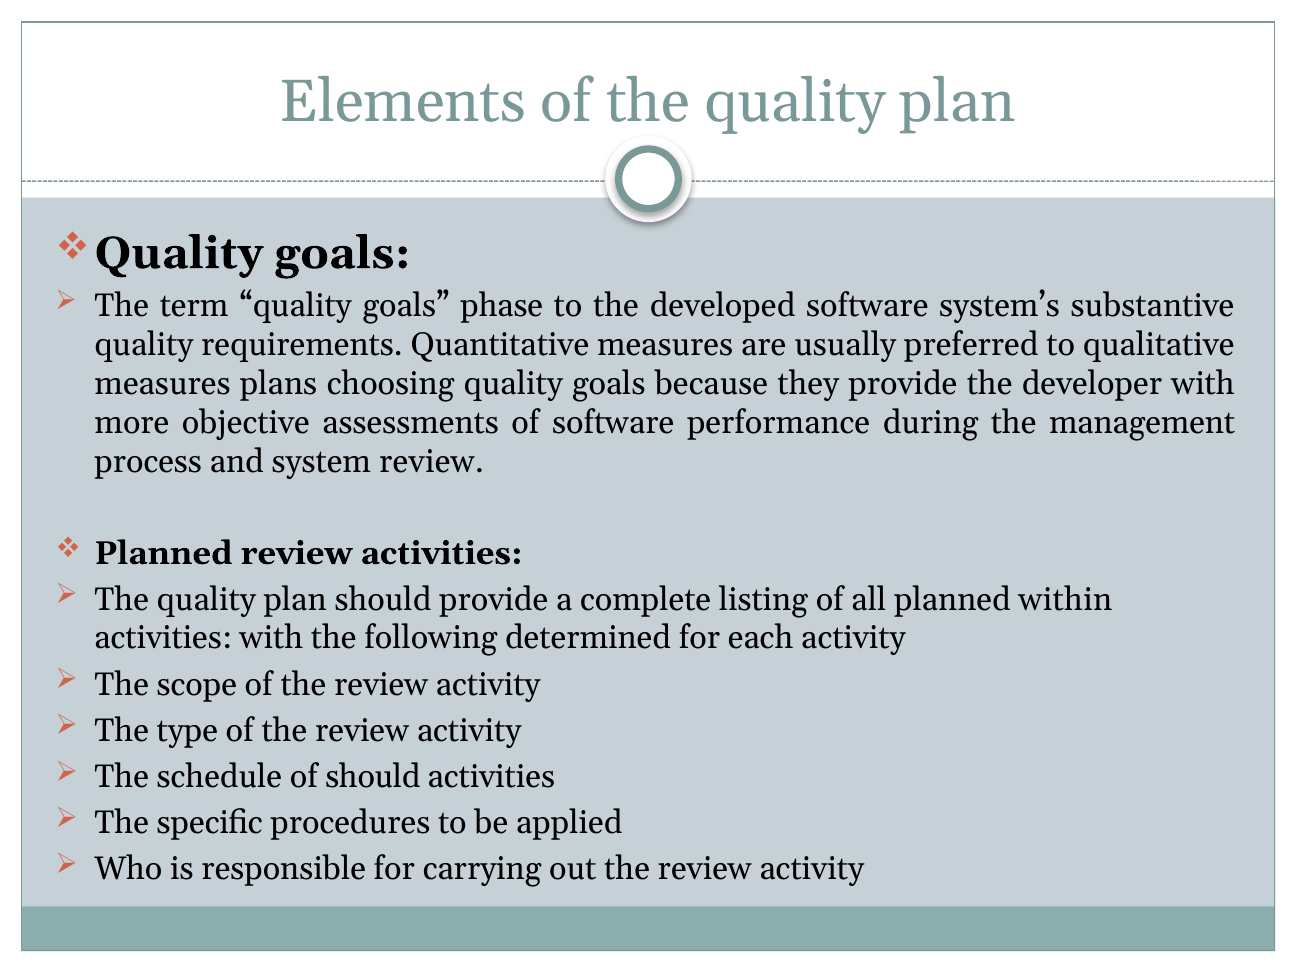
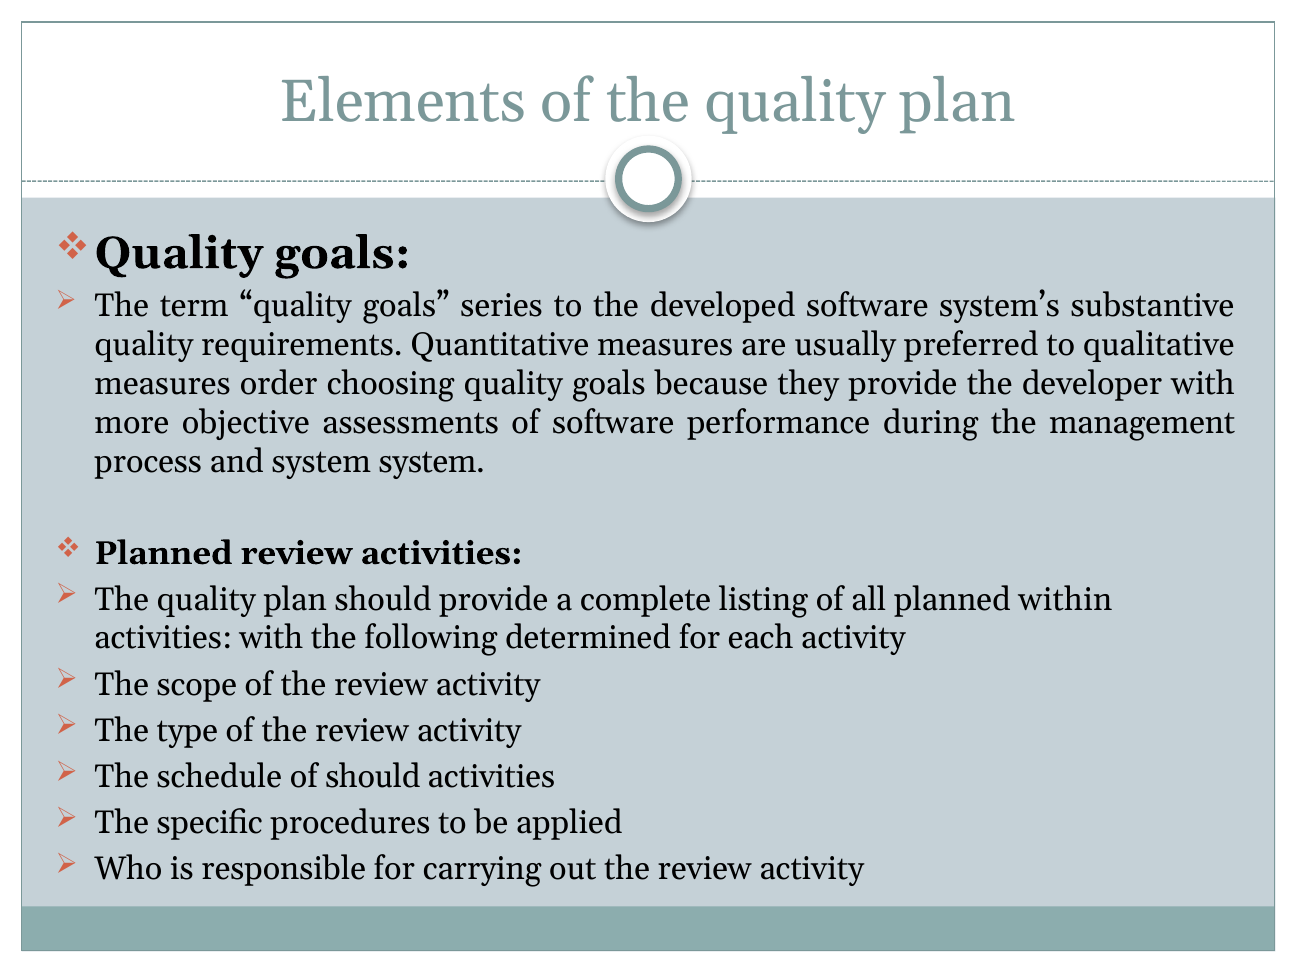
phase: phase -> series (502, 306)
plans: plans -> order (279, 383)
system review: review -> system (432, 461)
